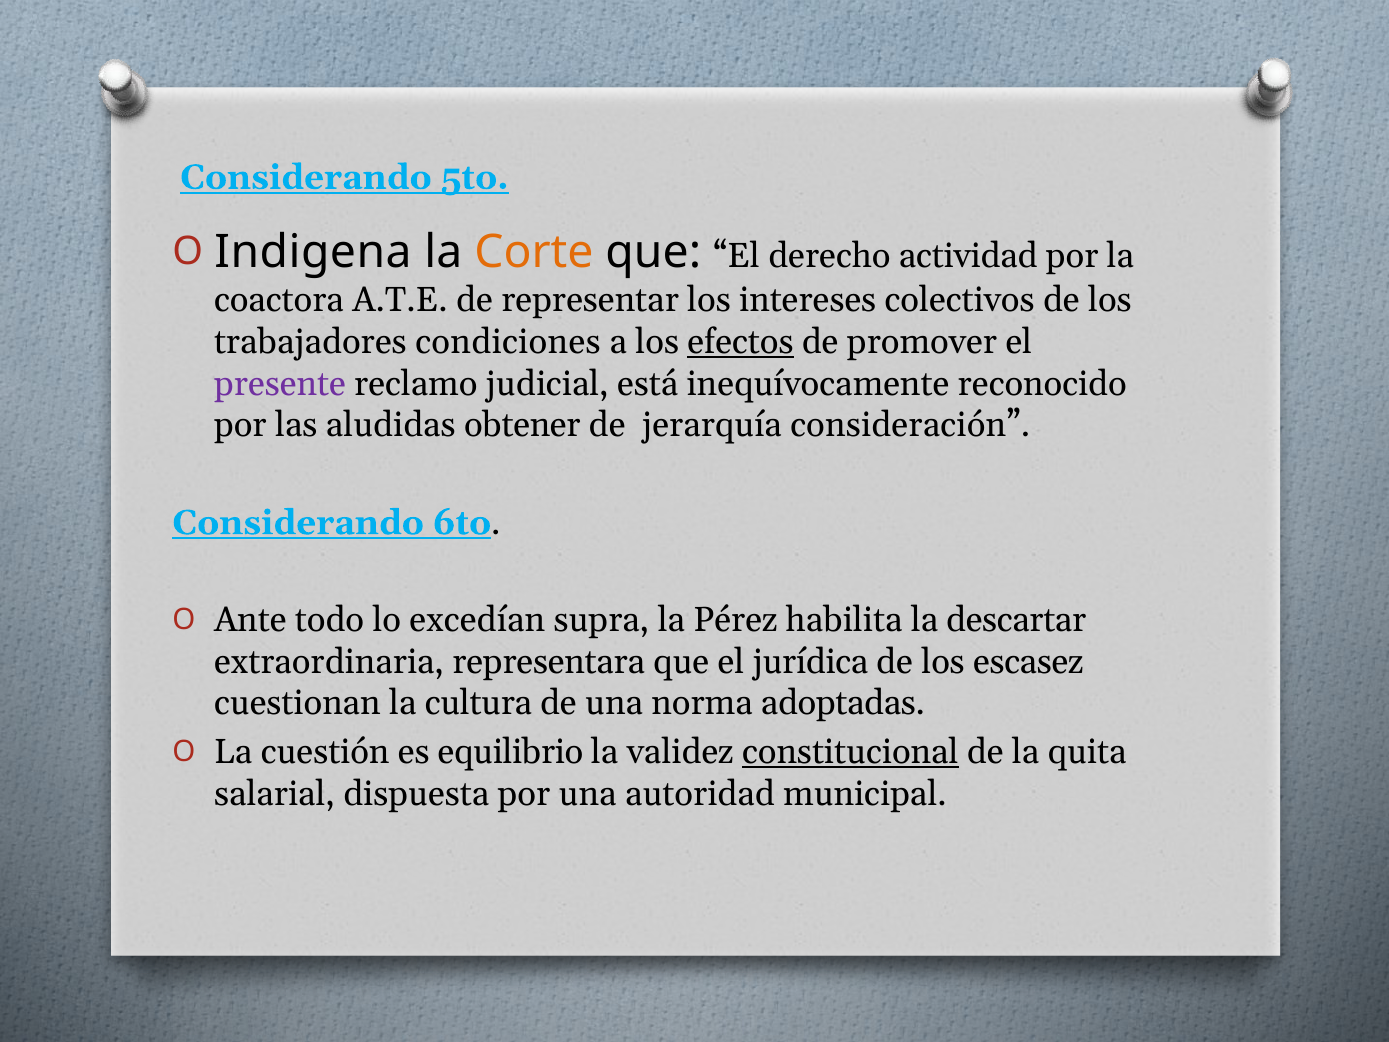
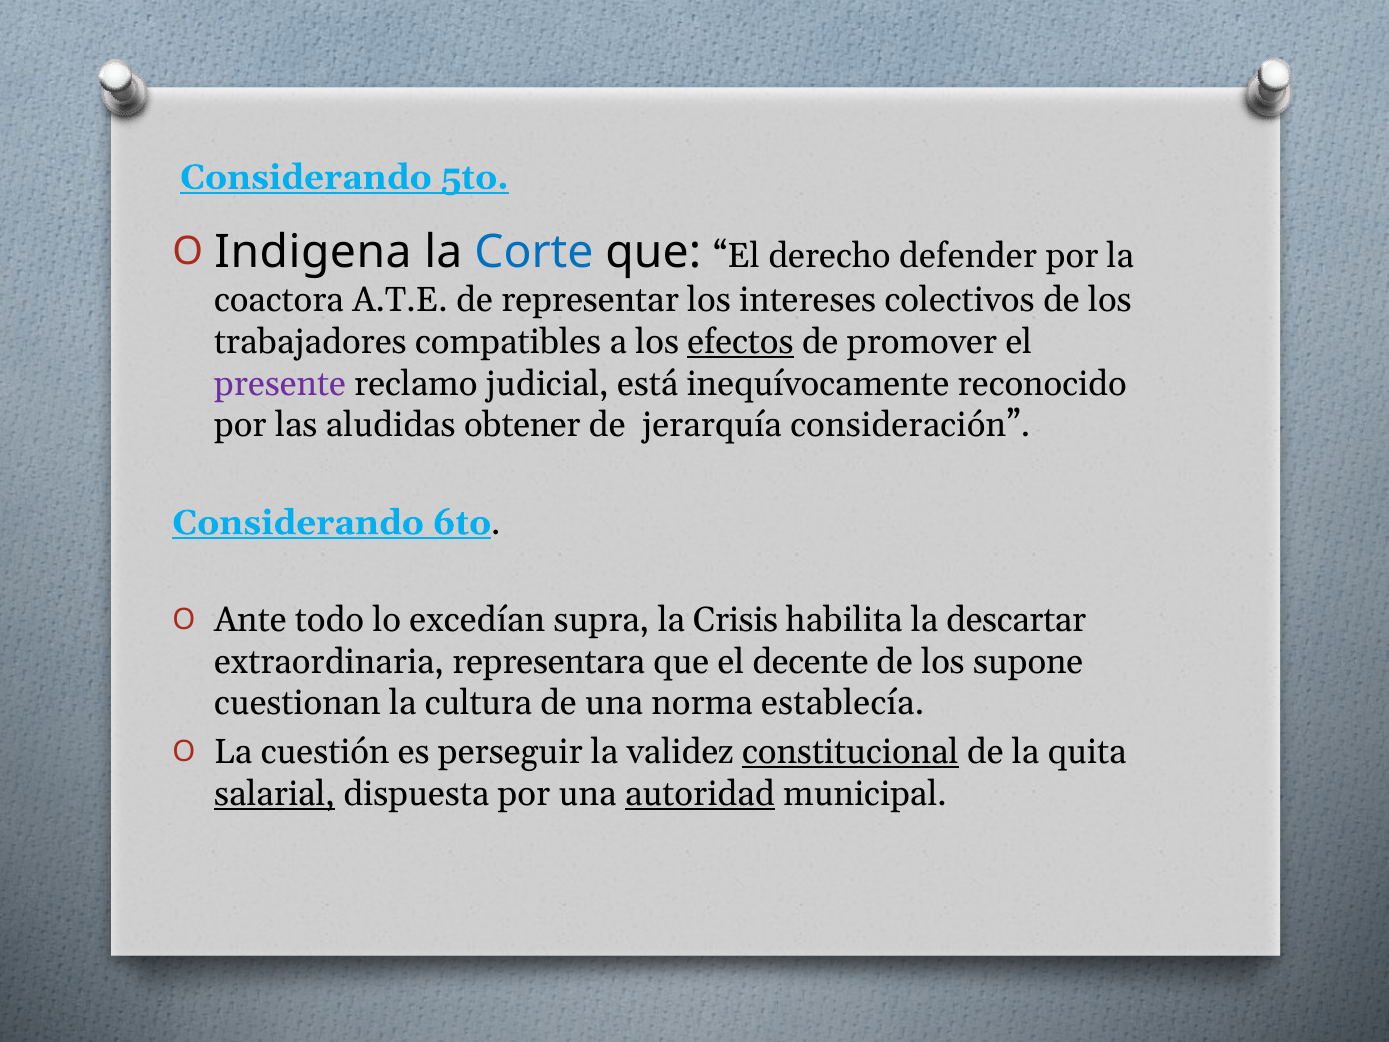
Corte colour: orange -> blue (534, 253)
actividad: actividad -> defender (968, 256)
condiciones: condiciones -> compatibles (508, 342)
Pérez: Pérez -> Crisis (736, 620)
jurídica: jurídica -> decente (811, 661)
escasez: escasez -> supone (1028, 661)
adoptadas: adoptadas -> establecía (843, 703)
equilibrio: equilibrio -> perseguir (510, 752)
salarial underline: none -> present (274, 793)
autoridad underline: none -> present (700, 793)
